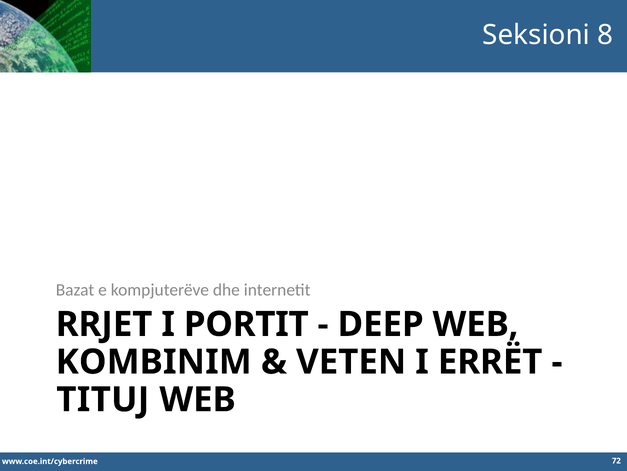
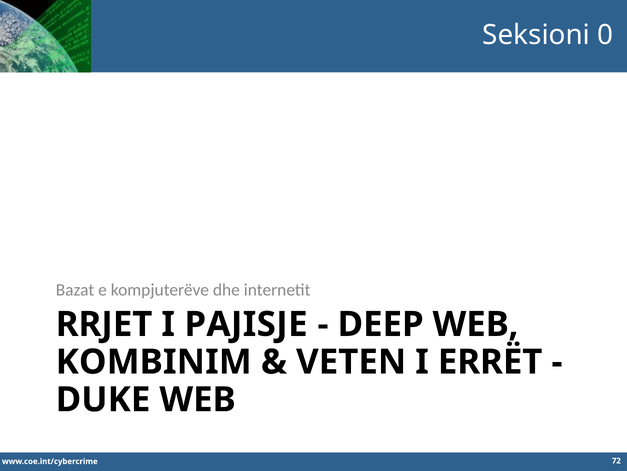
8: 8 -> 0 (605, 35)
PORTIT: PORTIT -> PAJISJE (246, 324)
TITUJ: TITUJ -> DUKE (103, 399)
